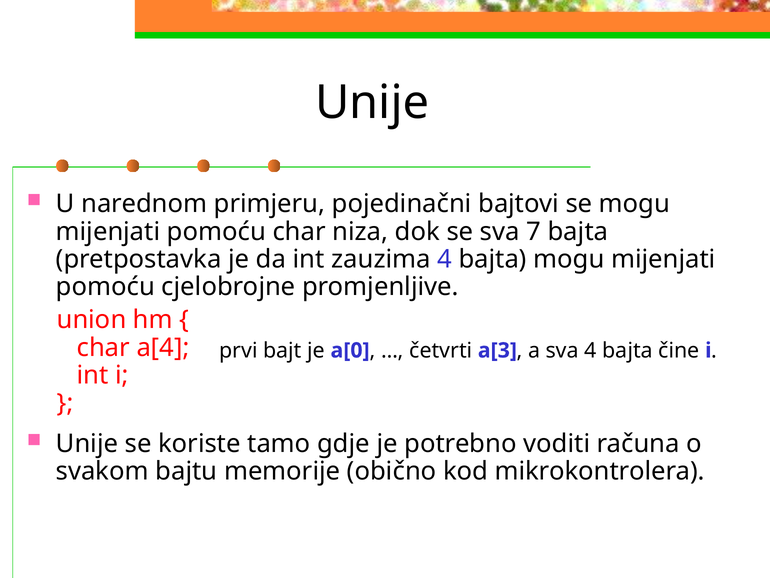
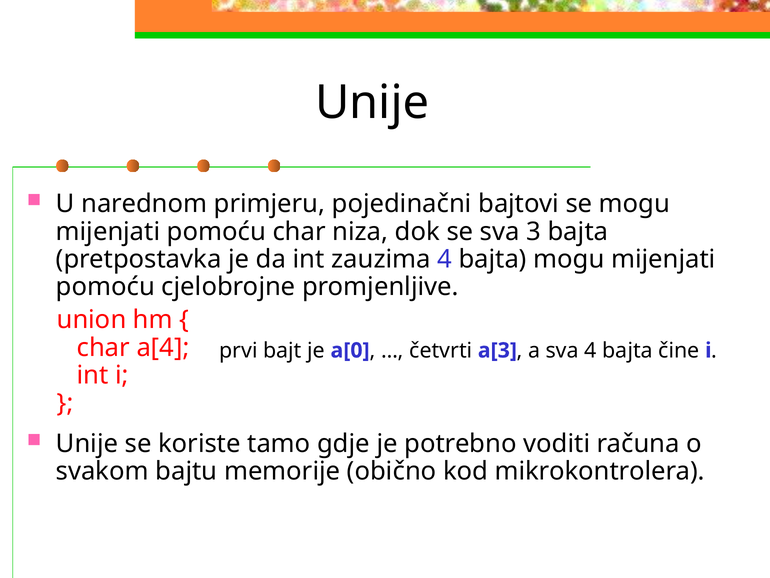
7: 7 -> 3 (534, 231)
